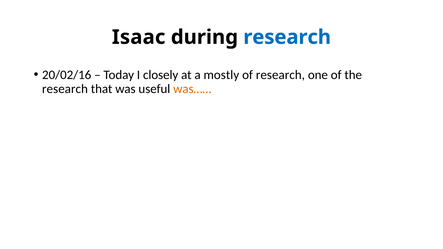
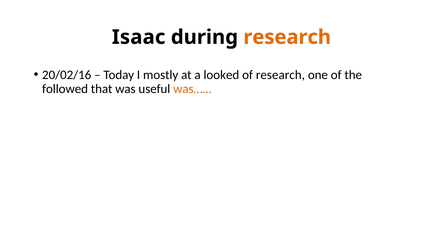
research colour: blue -> orange (287, 37)
closely: closely -> mostly (161, 75)
mostly: mostly -> looked (221, 75)
research: research -> followed (65, 89)
